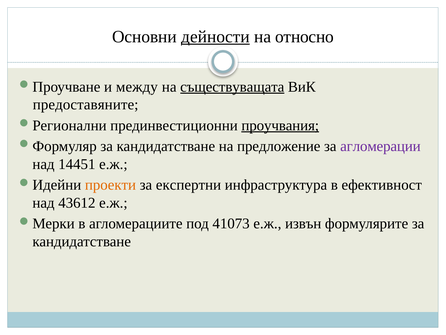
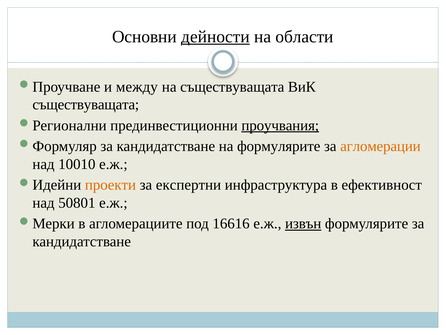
относно: относно -> области (304, 37)
съществуващата underline: present -> none (232, 87)
предоставяните: предоставяните -> съществуващата (86, 104)
на предложение: предложение -> формулярите (279, 146)
агломерации colour: purple -> orange (380, 146)
14451: 14451 -> 10010 (77, 164)
43612: 43612 -> 50801 (77, 203)
41073: 41073 -> 16616 (231, 223)
извън underline: none -> present (303, 223)
